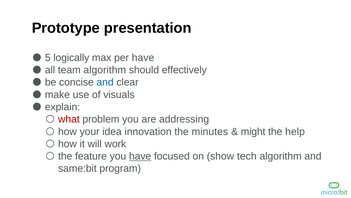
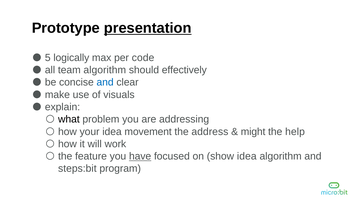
presentation underline: none -> present (148, 28)
per have: have -> code (143, 57)
what colour: red -> black (69, 119)
innovation: innovation -> movement (148, 131)
minutes: minutes -> address (210, 131)
show tech: tech -> idea (247, 156)
same:bit: same:bit -> steps:bit (77, 168)
